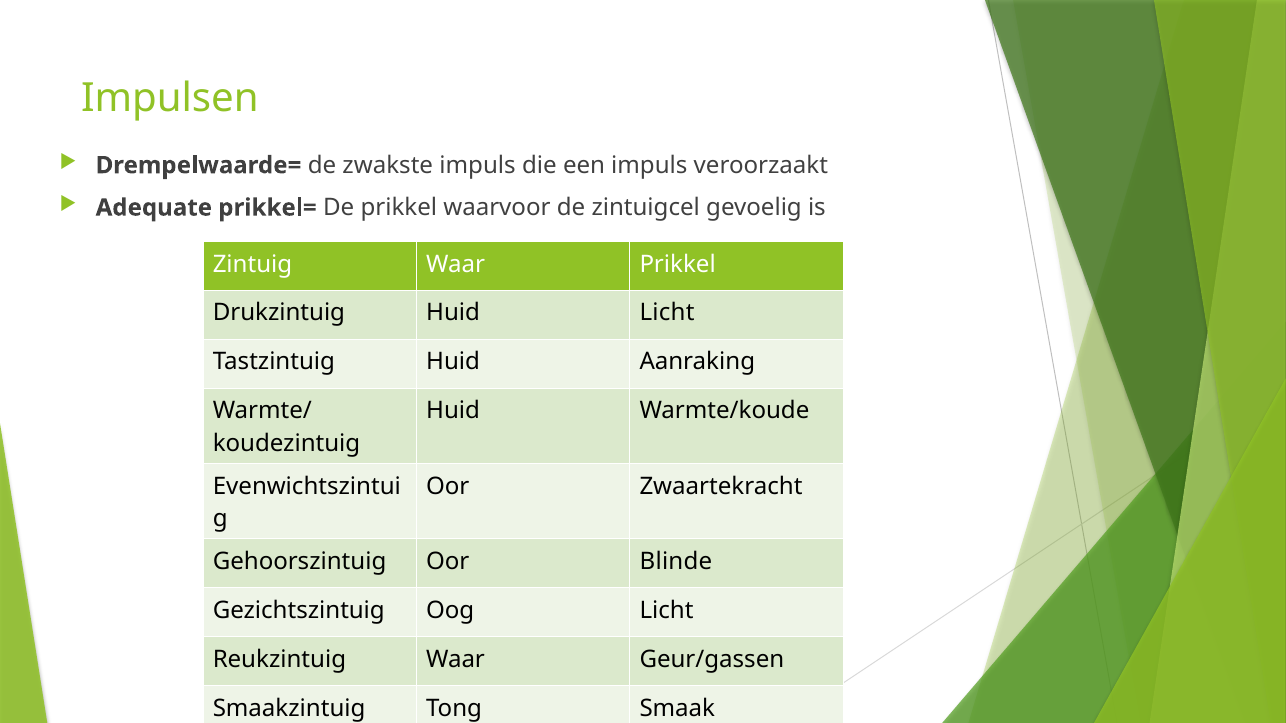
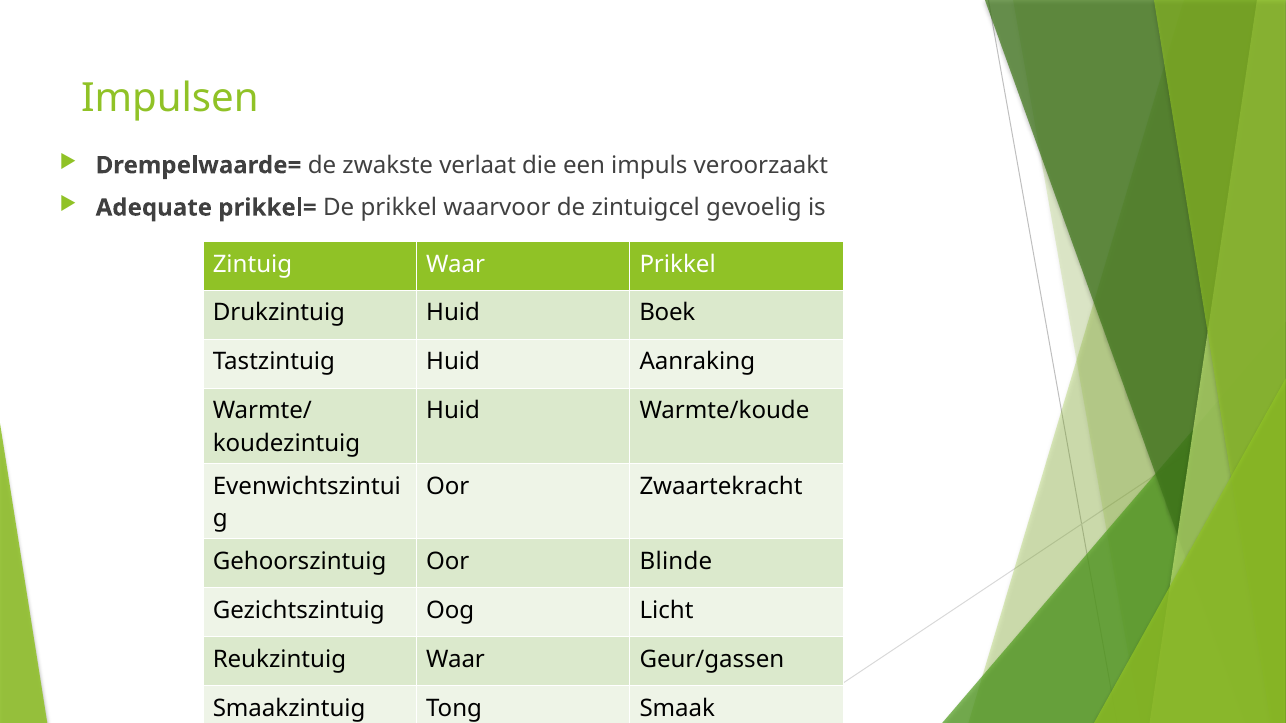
zwakste impuls: impuls -> verlaat (478, 165)
Huid Licht: Licht -> Boek (667, 313)
